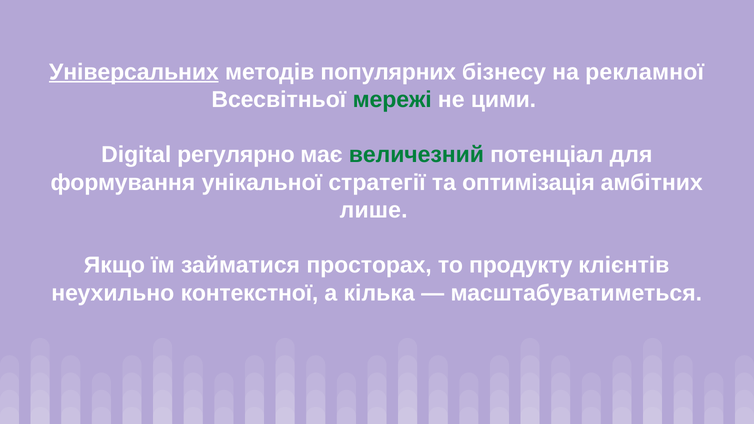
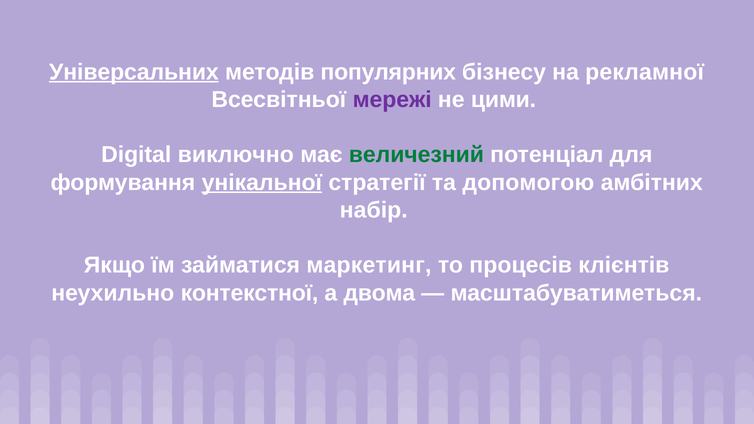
мережі colour: green -> purple (392, 100)
регулярно: регулярно -> виключно (236, 155)
унікальної underline: none -> present (262, 183)
оптимізація: оптимізація -> допомогою (528, 183)
лише: лише -> набір (374, 210)
просторах: просторах -> маркетинг (369, 265)
продукту: продукту -> процесів (521, 265)
кілька: кілька -> двома (379, 293)
